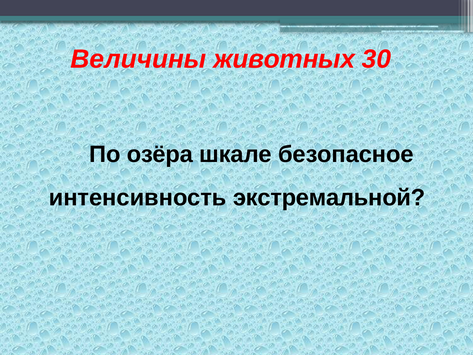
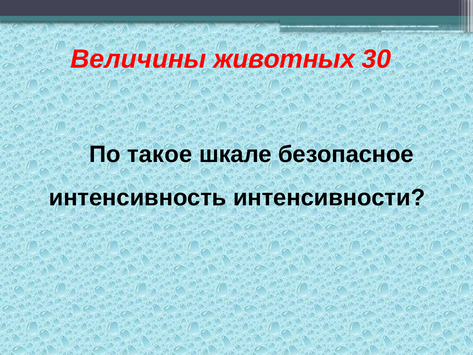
озёра: озёра -> такое (160, 154)
экстремальной: экстремальной -> интенсивности (329, 197)
